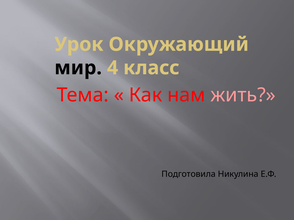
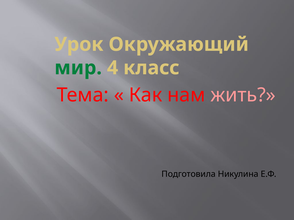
мир colour: black -> green (78, 68)
